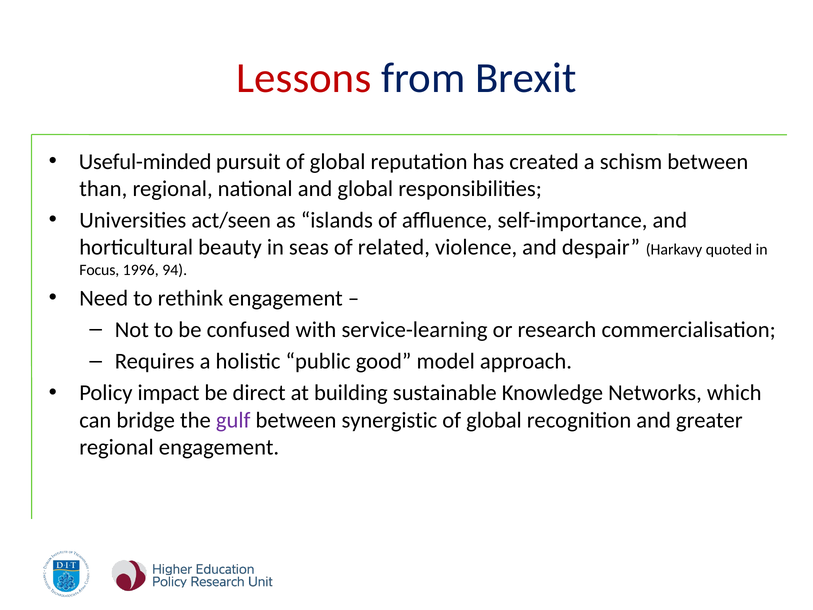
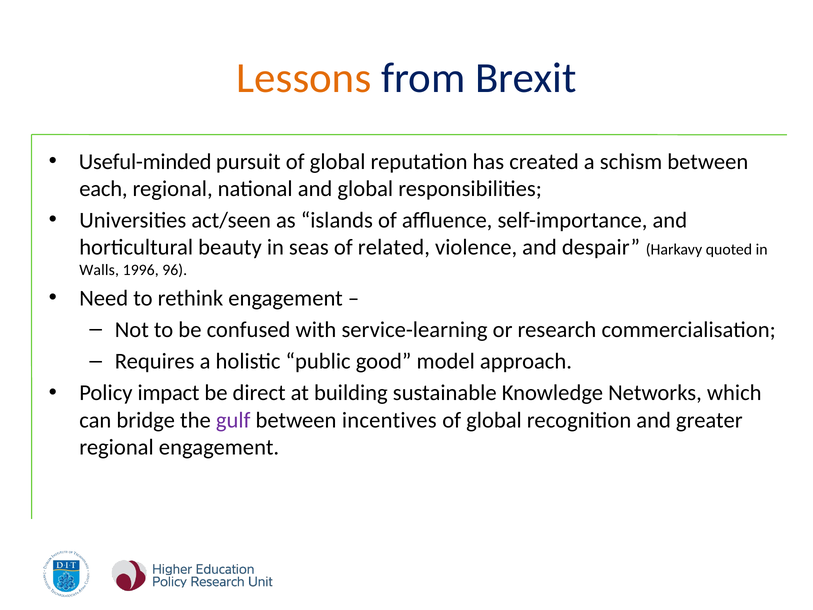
Lessons colour: red -> orange (304, 78)
than: than -> each (103, 189)
Focus: Focus -> Walls (99, 270)
94: 94 -> 96 (175, 270)
synergistic: synergistic -> incentives (389, 420)
